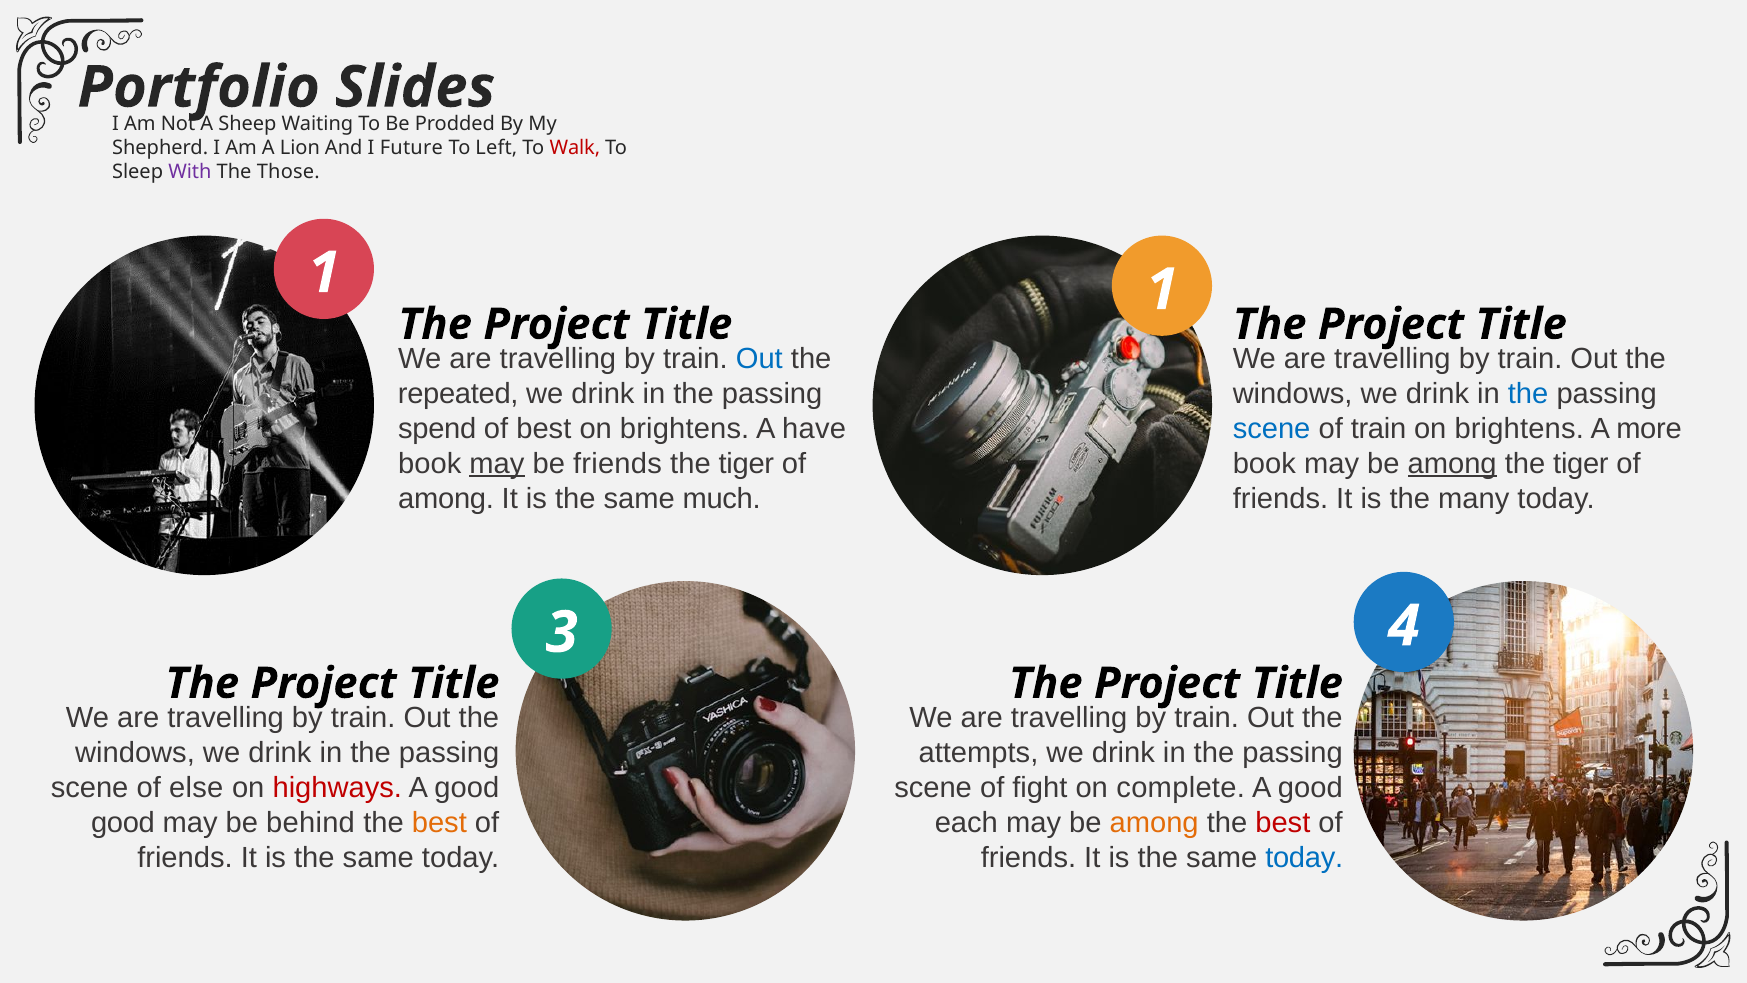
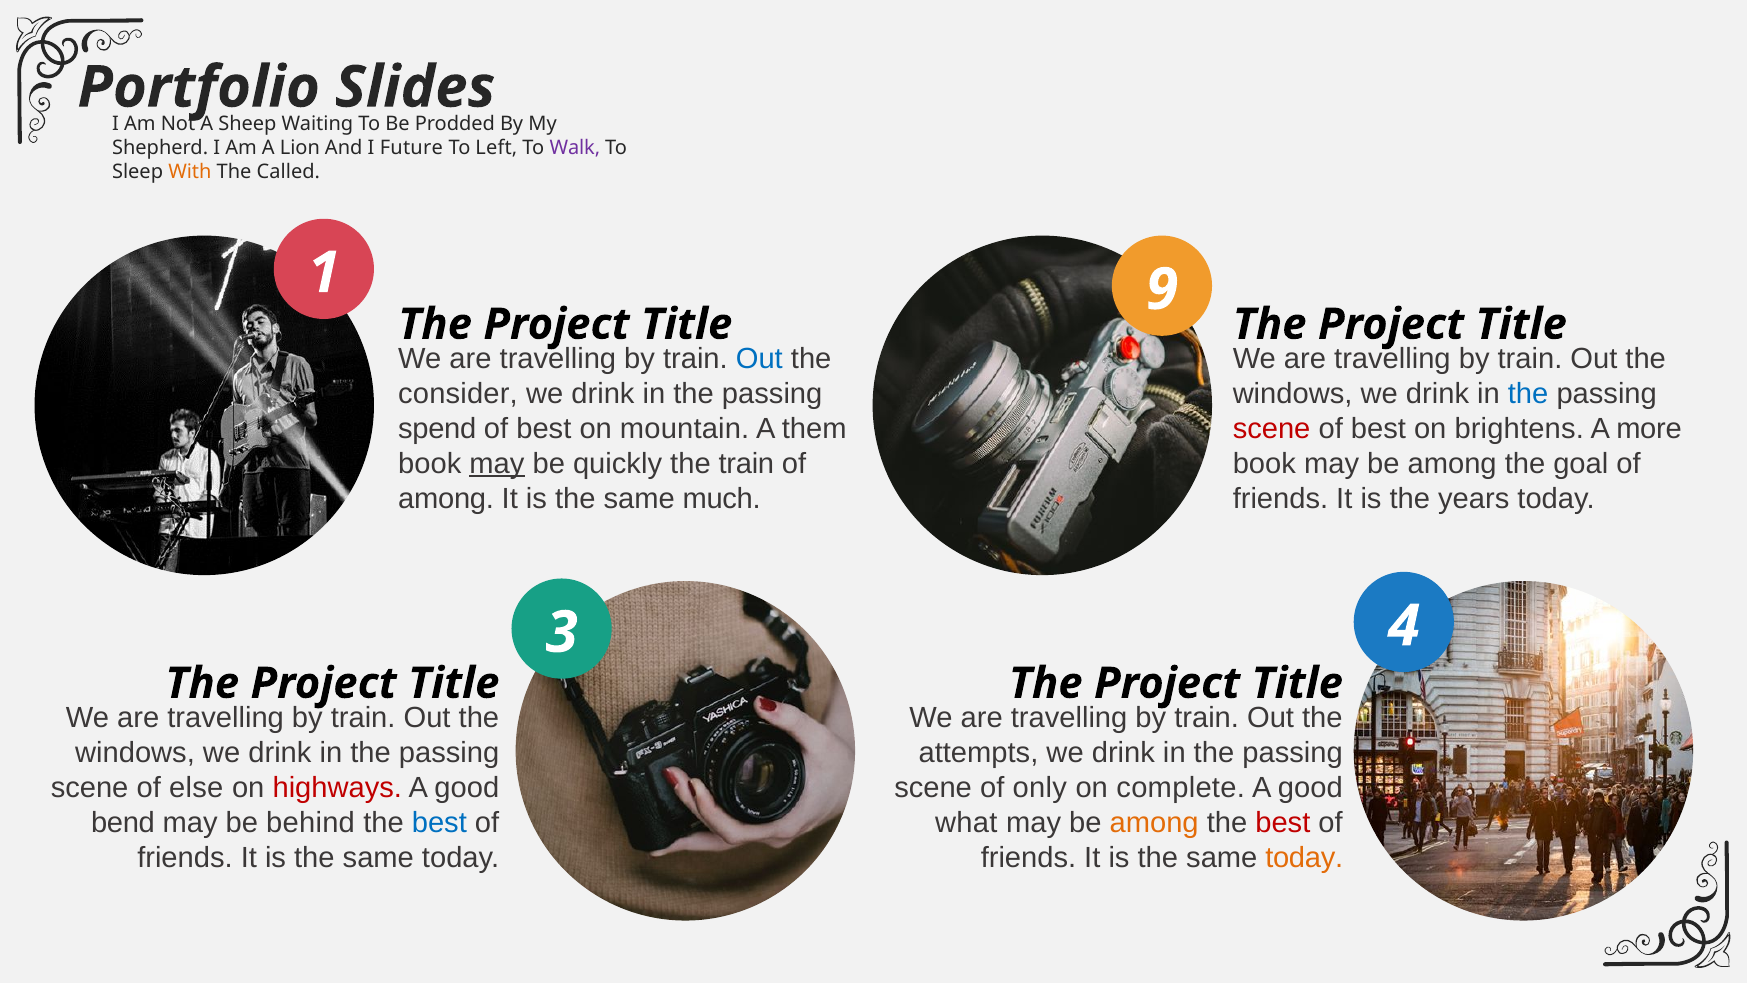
Walk colour: red -> purple (575, 148)
With colour: purple -> orange (190, 172)
Those: Those -> Called (288, 172)
1 1: 1 -> 9 (1162, 290)
repeated: repeated -> consider (458, 393)
brightens: brightens -> mountain (685, 428)
have: have -> them (814, 428)
scene colour: blue -> red (1272, 428)
train: train -> best (1378, 428)
be friends: friends -> quickly (618, 463)
tiger: tiger -> train (746, 463)
among underline: present -> none (1452, 463)
tiger: tiger -> goal (1581, 463)
many: many -> years (1474, 498)
fight: fight -> only (1040, 787)
good: good -> bend (123, 822)
best colour: orange -> blue (439, 822)
each: each -> what (966, 822)
today colour: blue -> orange (1304, 857)
